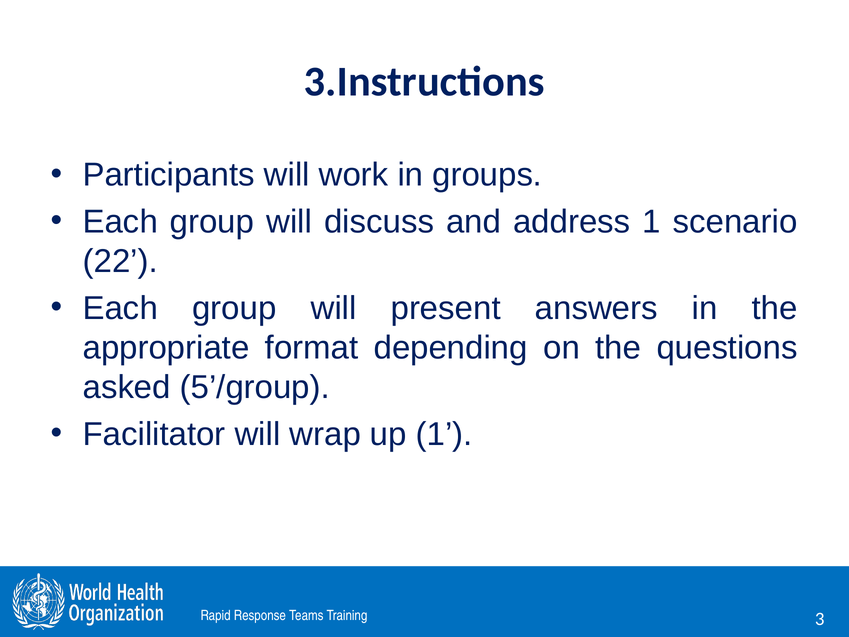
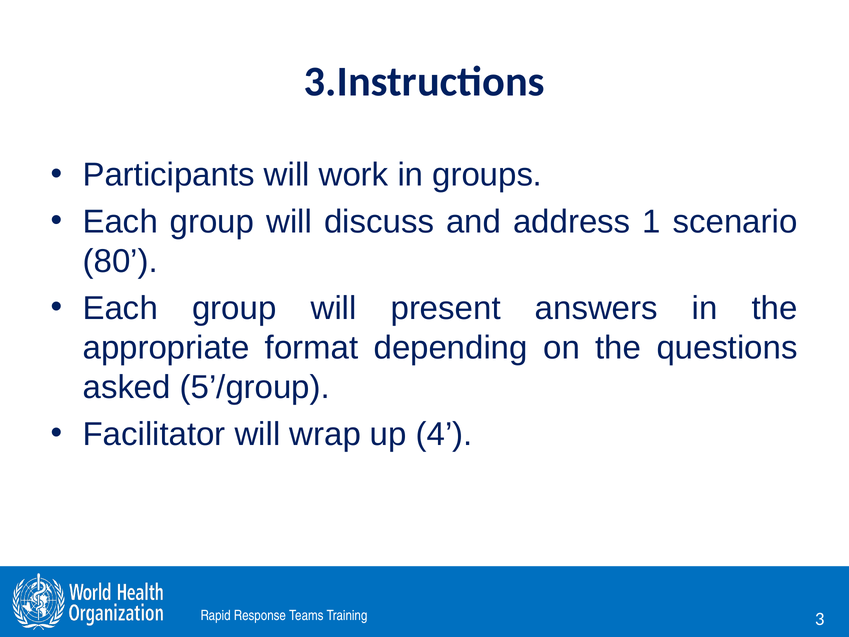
22: 22 -> 80 (120, 261)
up 1: 1 -> 4 (444, 434)
